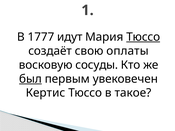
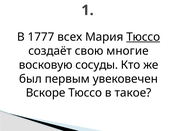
идут: идут -> всех (70, 37)
оплаты: оплаты -> многие (128, 51)
был underline: present -> none (30, 79)
Кертис: Кертис -> Вскоре (46, 93)
